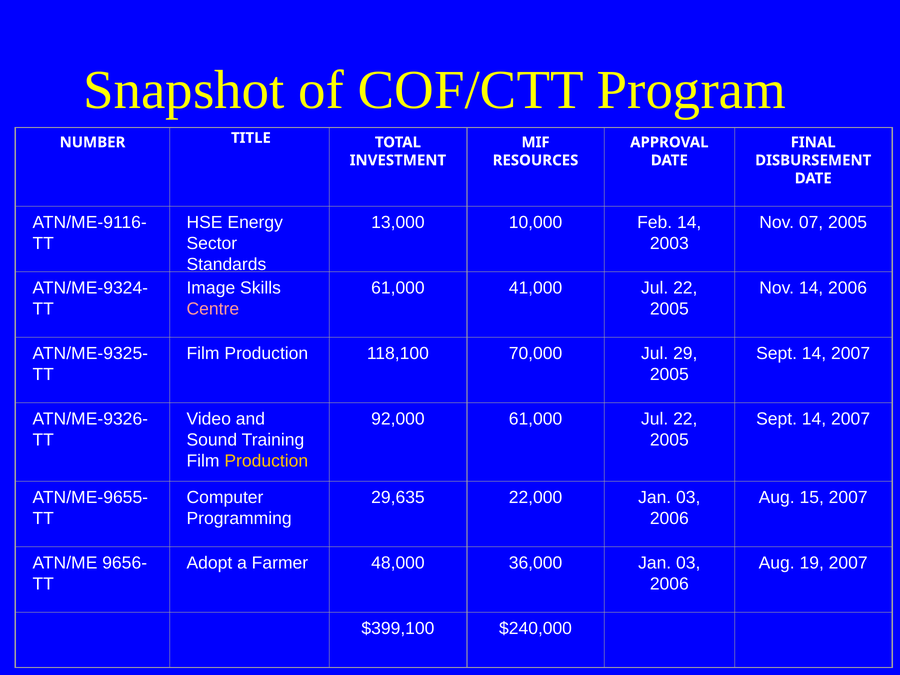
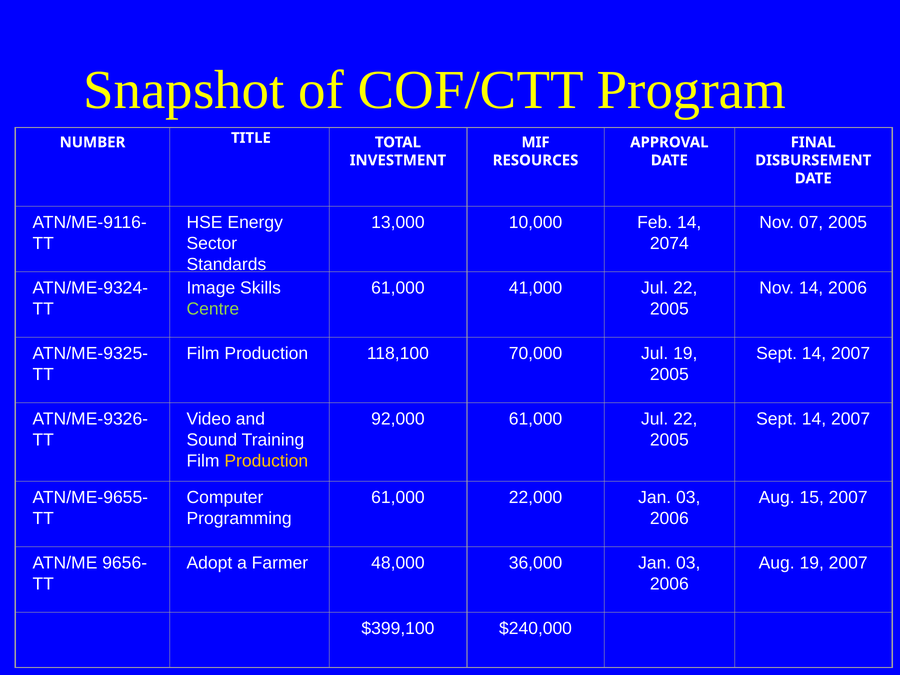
2003: 2003 -> 2074 (669, 244)
Centre colour: pink -> light green (213, 309)
Jul 29: 29 -> 19 (685, 353)
29,635: 29,635 -> 61,000 (398, 497)
